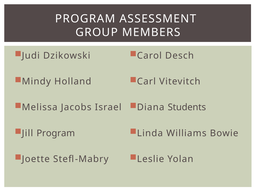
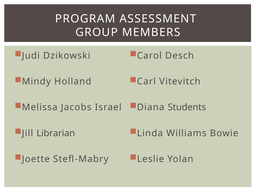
Jill Program: Program -> Librarian (56, 133)
